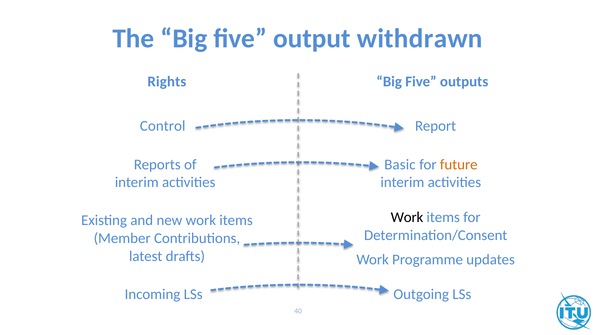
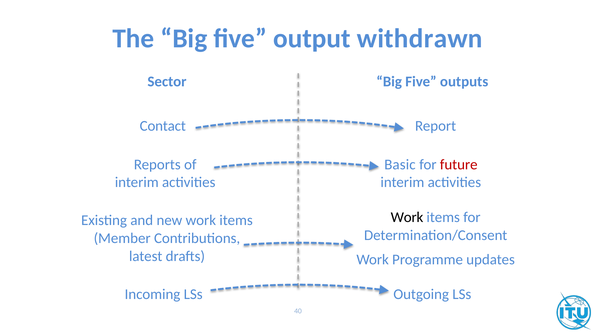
Rights: Rights -> Sector (167, 82)
Control: Control -> Contact (163, 126)
future colour: orange -> red (459, 165)
